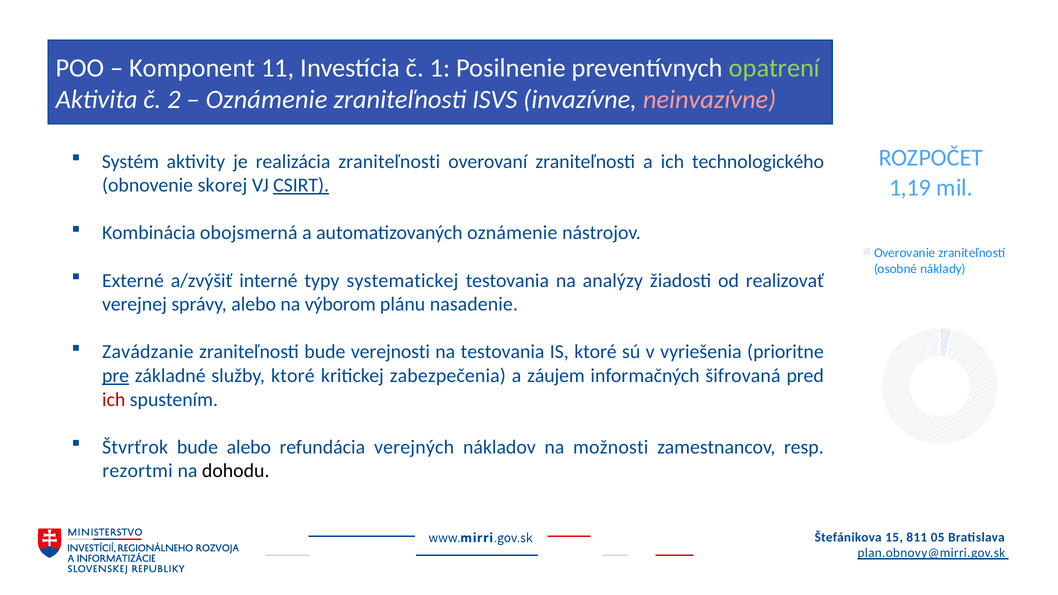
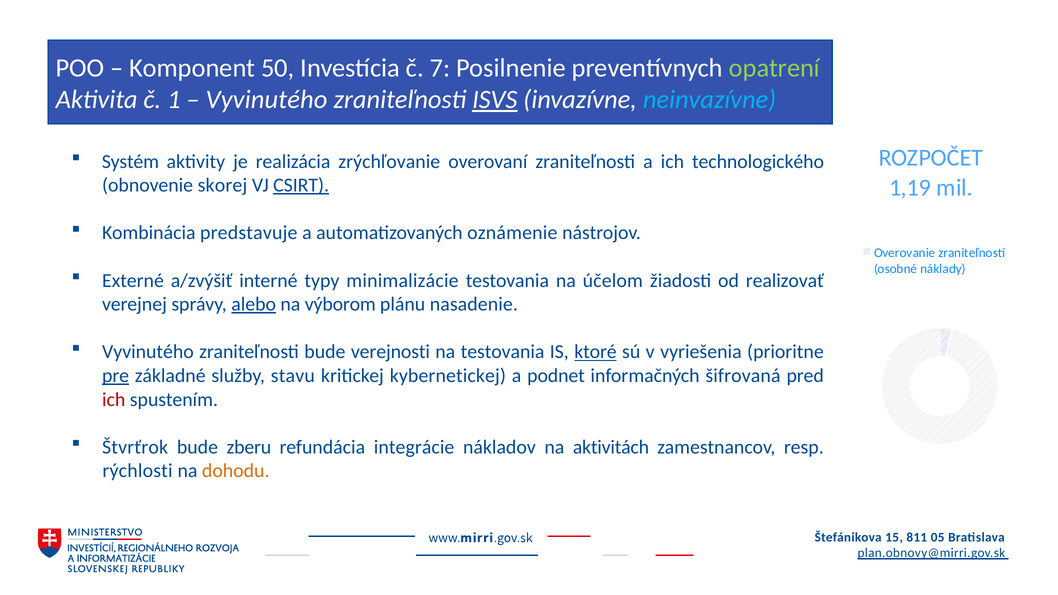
11: 11 -> 50 (278, 68)
1: 1 -> 7 (440, 68)
2: 2 -> 1 (174, 100)
Oznámenie: Oznámenie -> Vyvinutého (267, 100)
ISVS underline: none -> present (495, 100)
neinvazívne colour: pink -> light blue (710, 100)
realizácia zraniteľnosti: zraniteľnosti -> zrýchľovanie (389, 161)
obojsmerná: obojsmerná -> predstavuje (249, 233)
systematickej: systematickej -> minimalizácie (402, 281)
analýzy: analýzy -> účelom (613, 281)
alebo underline: none -> present (254, 304)
Zavádzanie: Zavádzanie -> Vyvinutého (148, 352)
ktoré underline: none -> present (596, 352)
služby ktoré: ktoré -> stavu (293, 376)
zabezpečenia: zabezpečenia -> kybernetickej (448, 376)
záujem: záujem -> podnet (556, 376)
bude alebo: alebo -> zberu (249, 447)
verejných: verejných -> integrácie (414, 447)
možnosti: možnosti -> aktivitách (611, 447)
rezortmi: rezortmi -> rýchlosti (138, 471)
dohodu colour: black -> orange (236, 471)
